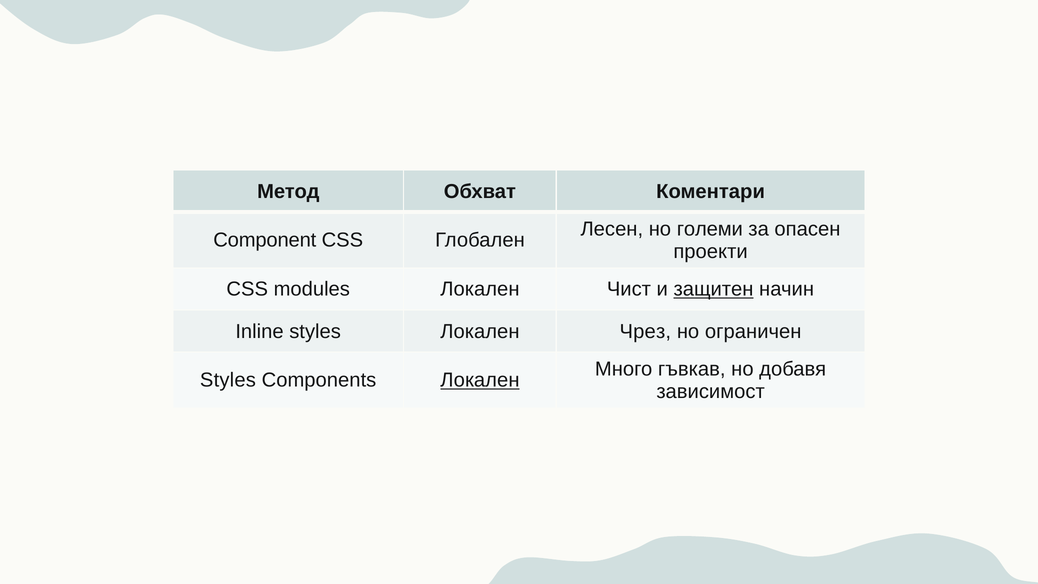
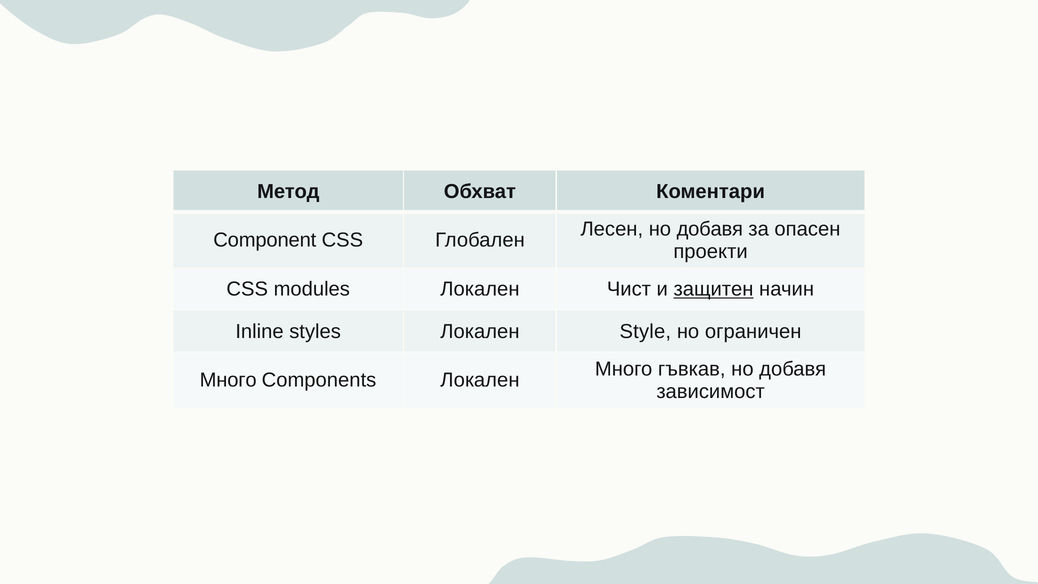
Лесен но големи: големи -> добавя (710, 229)
Чрез: Чрез -> Style (645, 331)
Styles: Styles -> Много (228, 380)
Локален underline: present -> none (480, 380)
